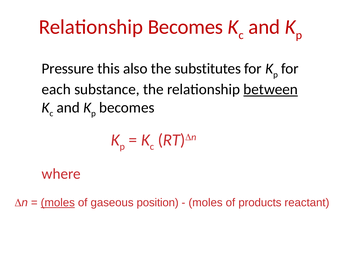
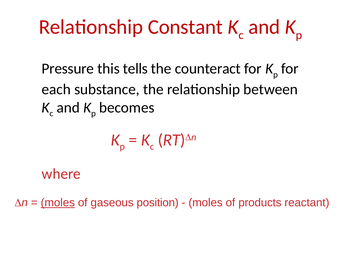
Relationship Becomes: Becomes -> Constant (185, 27)
also: also -> tells (135, 69)
substitutes: substitutes -> counteract (208, 69)
between underline: present -> none (271, 89)
